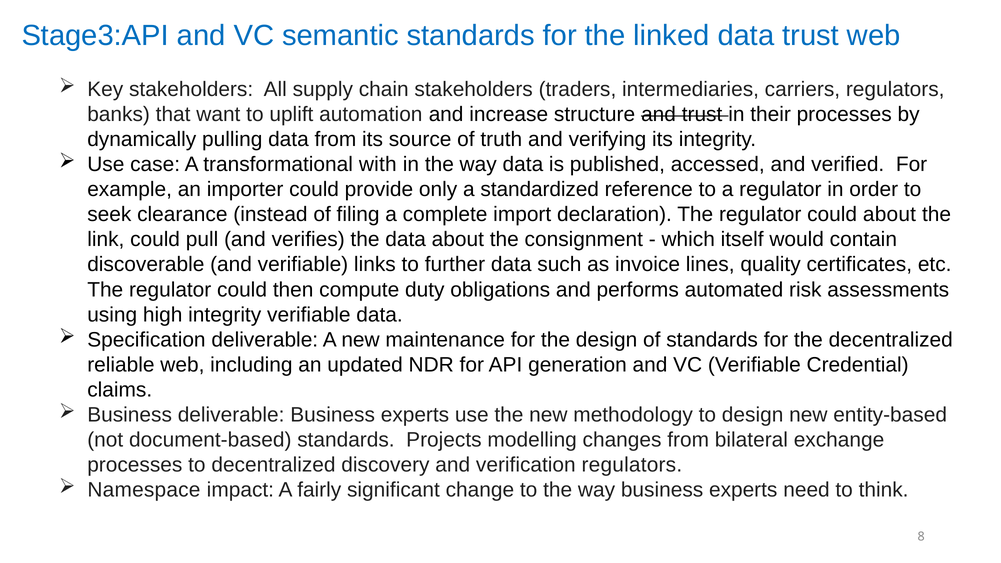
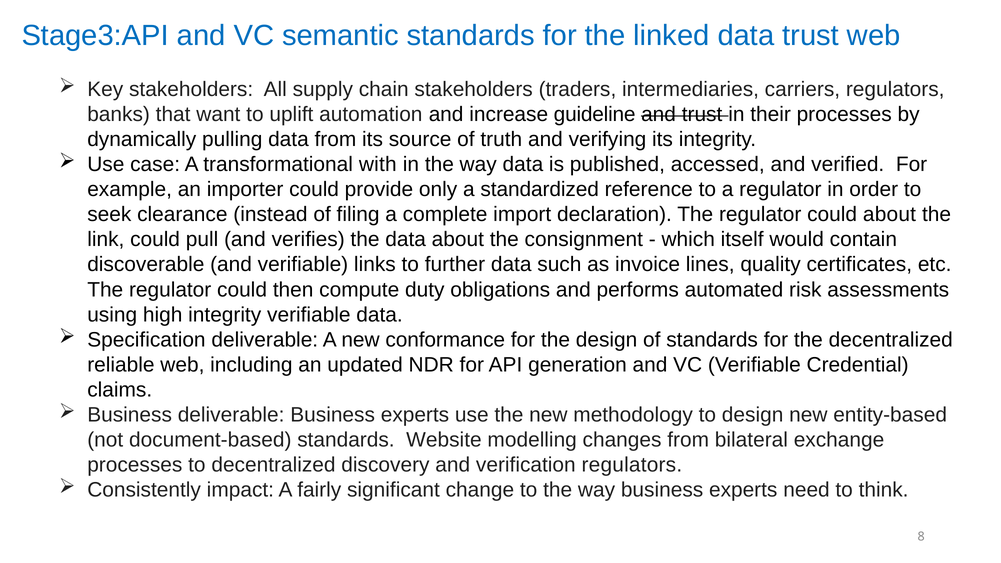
structure: structure -> guideline (595, 114)
maintenance: maintenance -> conformance (445, 340)
Projects: Projects -> Website (444, 440)
Namespace: Namespace -> Consistently (144, 490)
